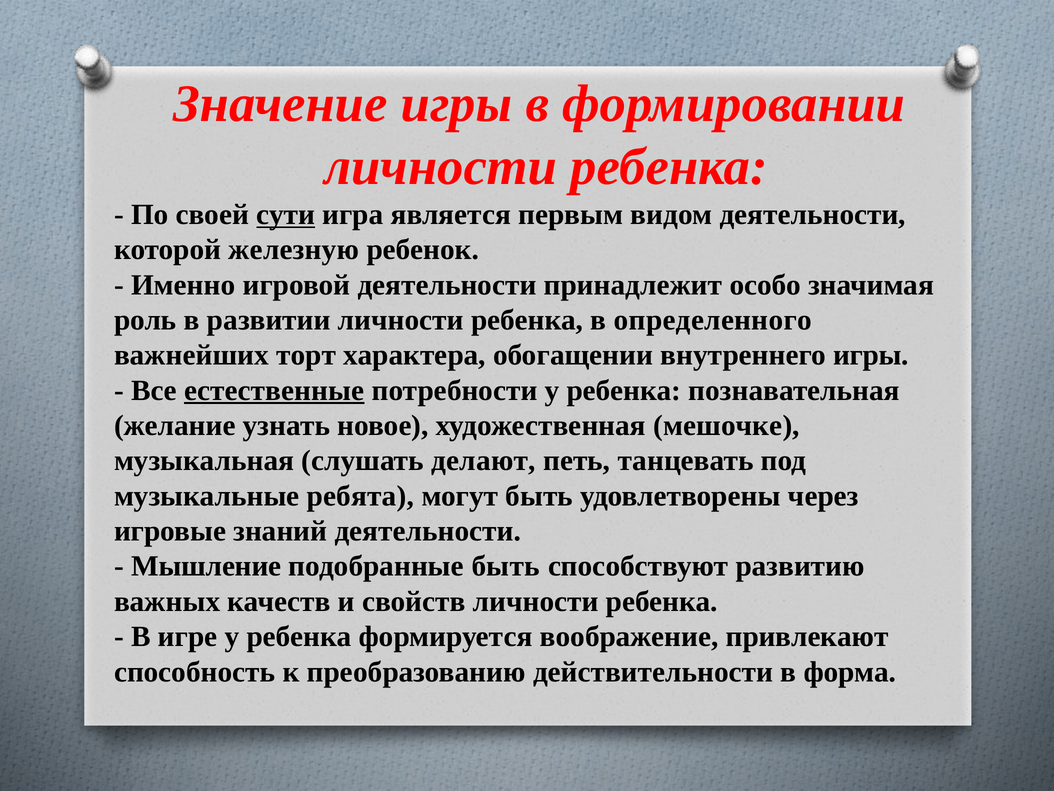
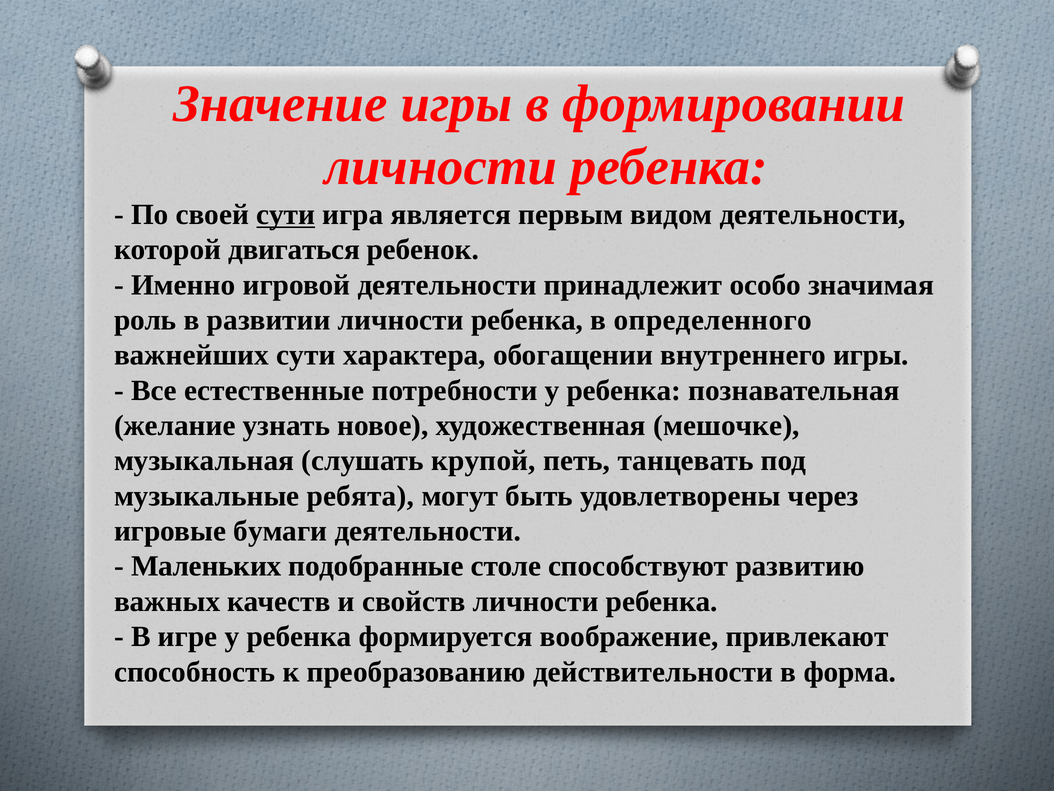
железную: железную -> двигаться (294, 250)
важнейших торт: торт -> сути (306, 355)
естественные underline: present -> none (274, 390)
делают: делают -> крупой (483, 461)
знаний: знаний -> бумаги (280, 531)
Мышление: Мышление -> Маленьких (206, 566)
подобранные быть: быть -> столе (506, 566)
